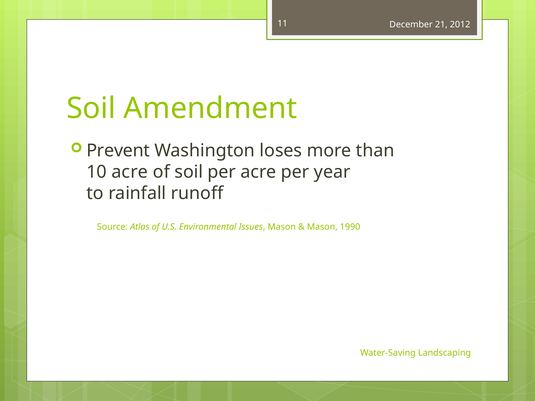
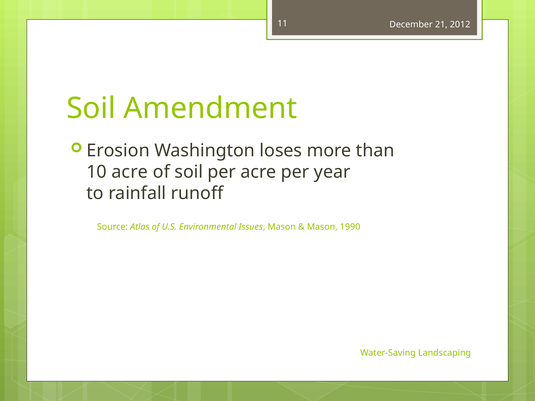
Prevent: Prevent -> Erosion (118, 151)
